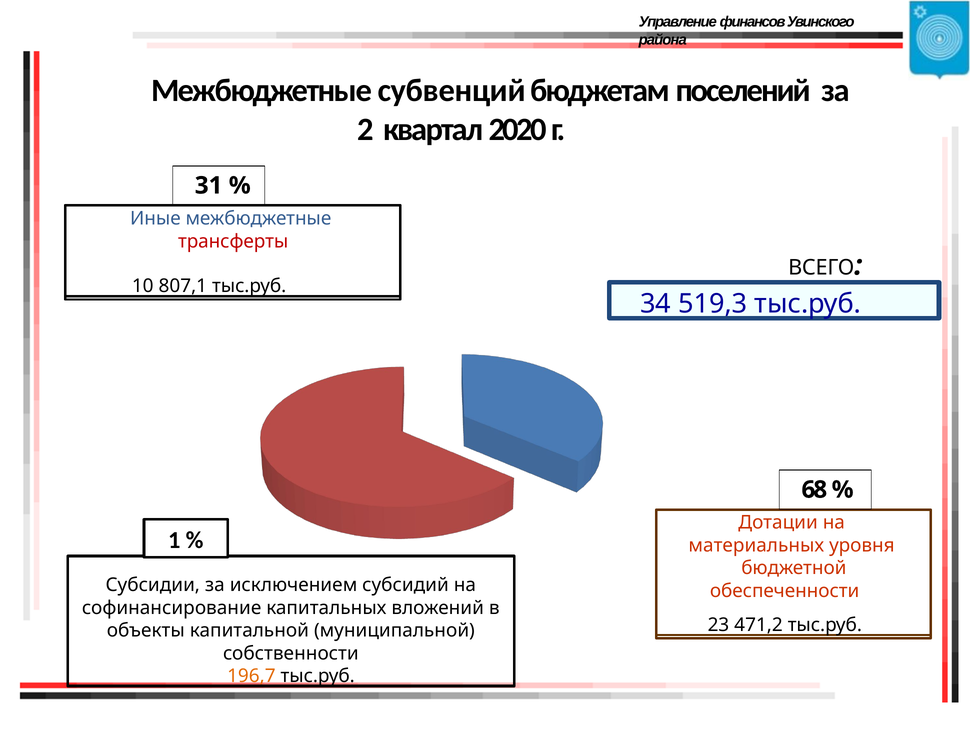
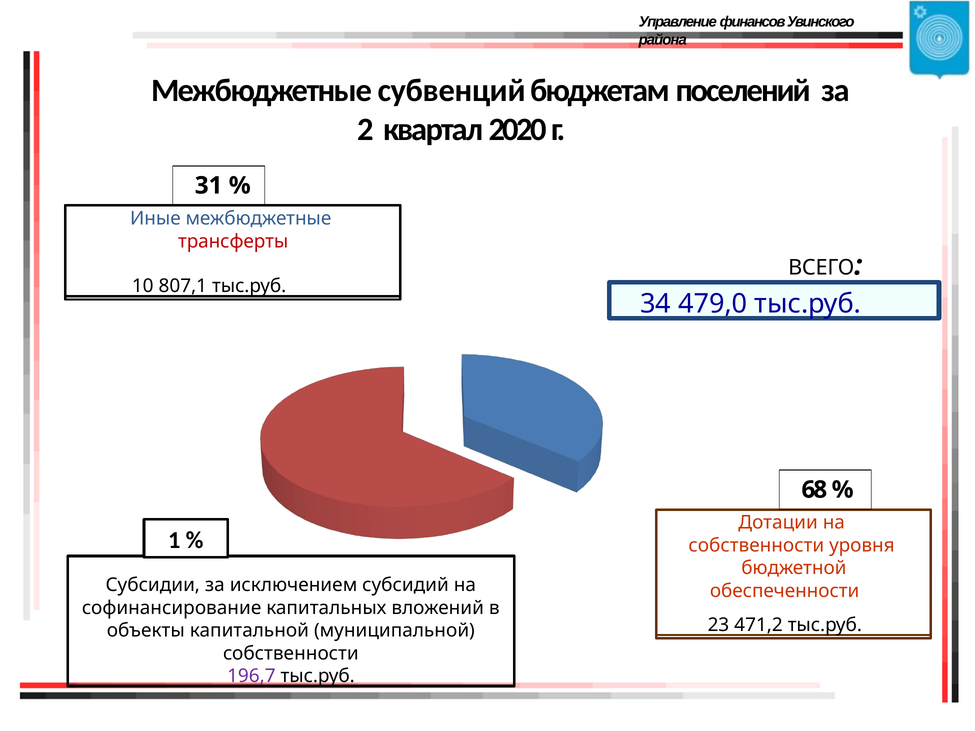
519,3: 519,3 -> 479,0 (713, 304)
материальных: материальных -> собственности (756, 545)
196,7 colour: orange -> purple (251, 676)
